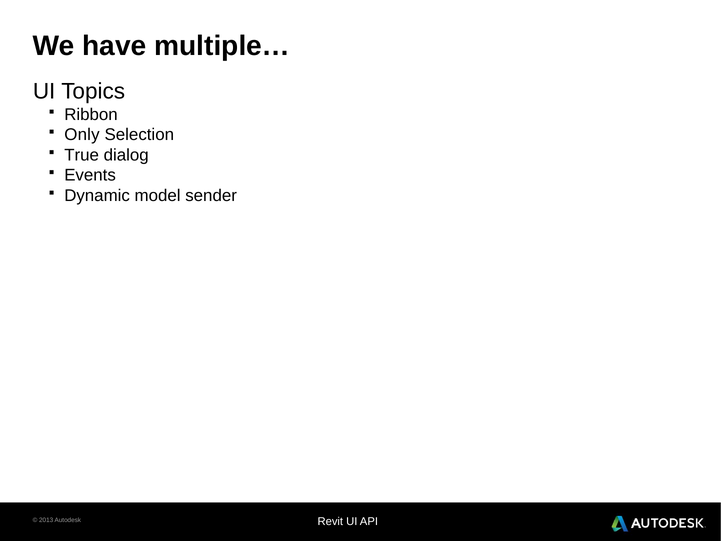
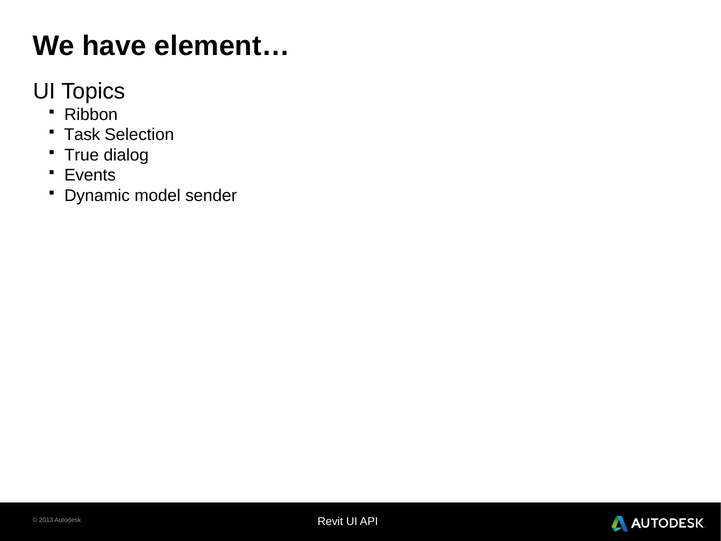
multiple…: multiple… -> element… (222, 46)
Only: Only -> Task (82, 135)
